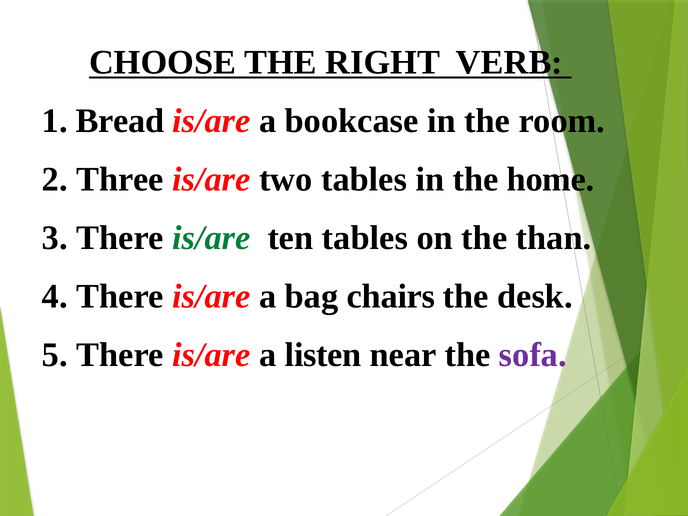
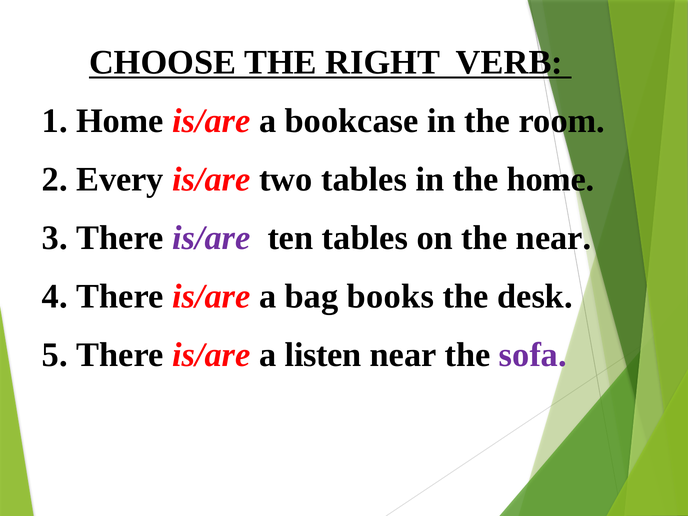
Bread: Bread -> Home (120, 121)
Three: Three -> Every (120, 179)
is/are colour: green -> purple (211, 238)
the than: than -> near (554, 238)
chairs: chairs -> books (391, 296)
